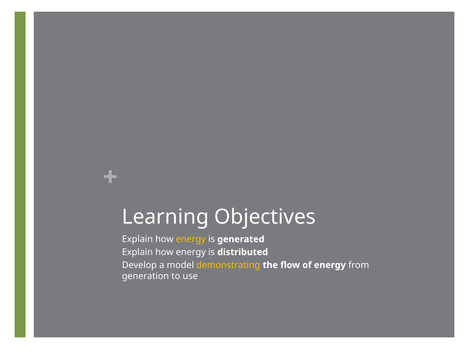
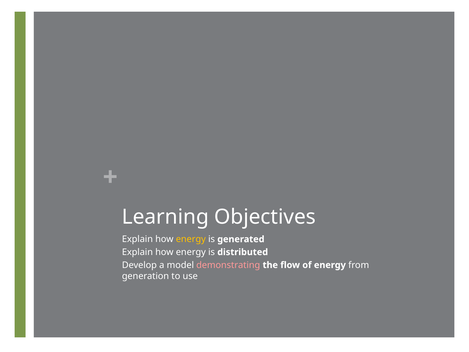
demonstrating colour: yellow -> pink (228, 265)
